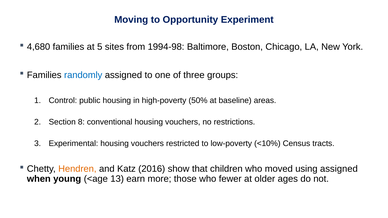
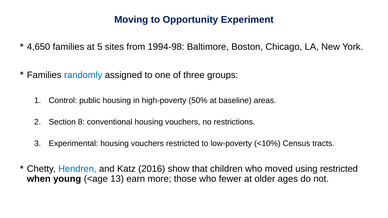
4,680: 4,680 -> 4,650 (39, 47)
Hendren colour: orange -> blue (77, 169)
using assigned: assigned -> restricted (339, 169)
